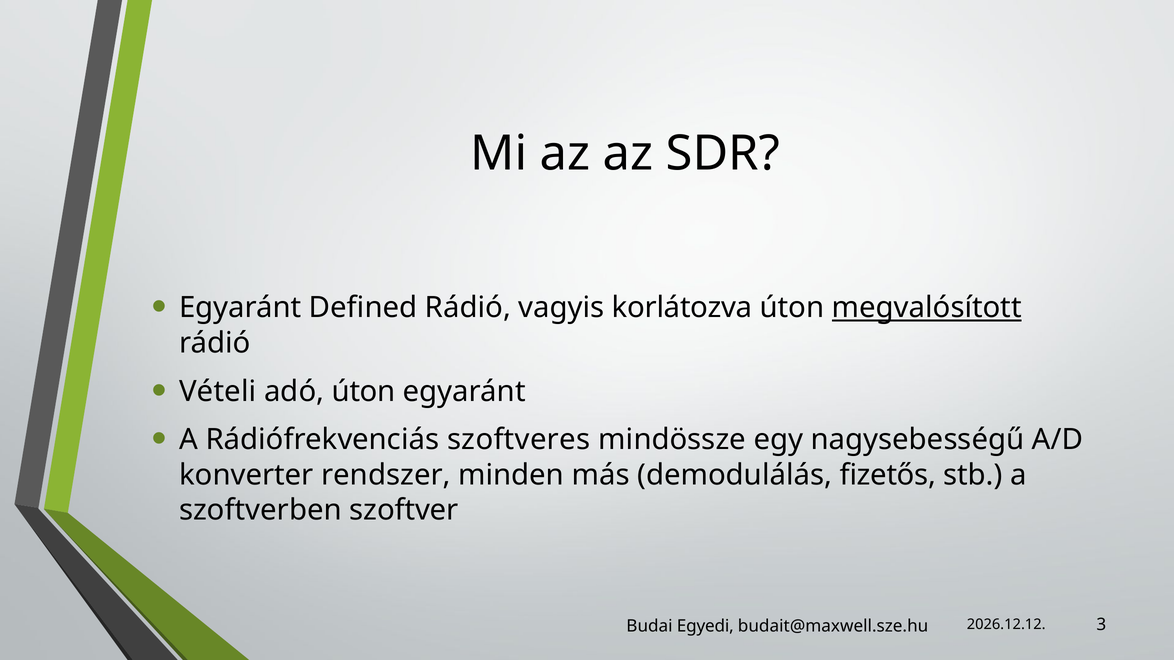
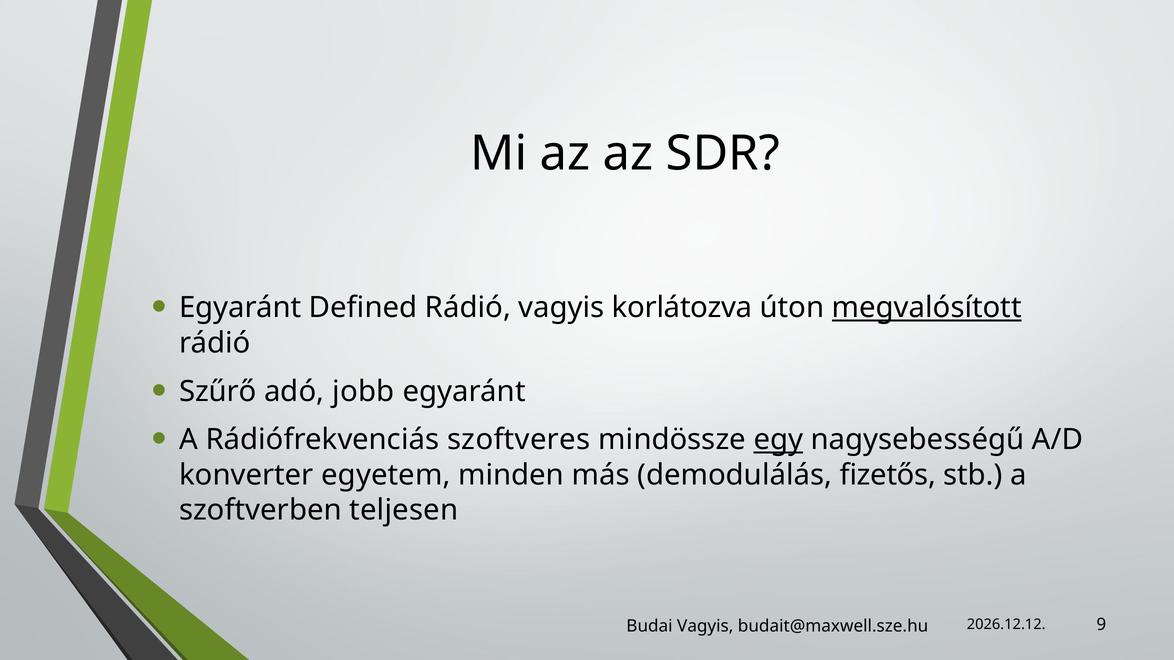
Vételi: Vételi -> Szűrő (218, 392)
adó úton: úton -> jobb (363, 392)
egy underline: none -> present (778, 440)
rendszer: rendszer -> egyetem (386, 475)
szoftver: szoftver -> teljesen (404, 510)
3: 3 -> 9 (1101, 625)
Budai Egyedi: Egyedi -> Vagyis (705, 626)
